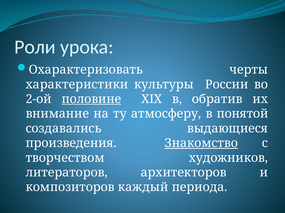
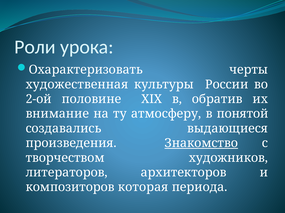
характеристики: характеристики -> художественная (77, 85)
половине underline: present -> none (91, 99)
каждый: каждый -> которая (143, 188)
